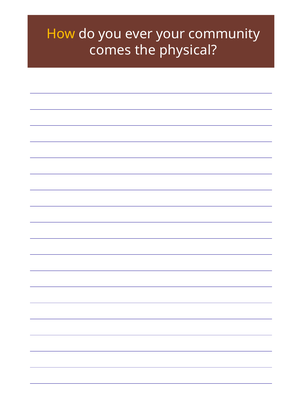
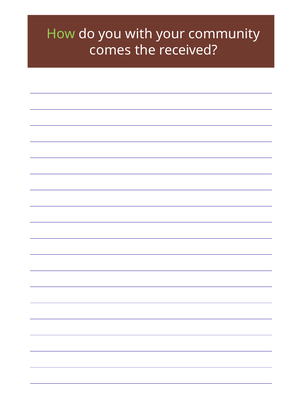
How colour: yellow -> light green (61, 34)
ever: ever -> with (139, 34)
physical: physical -> received (188, 50)
